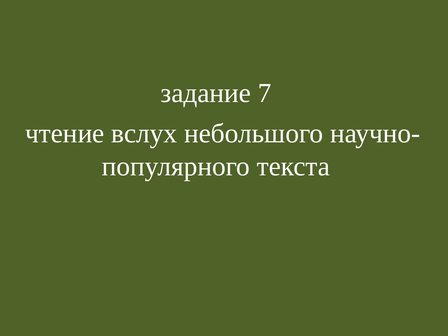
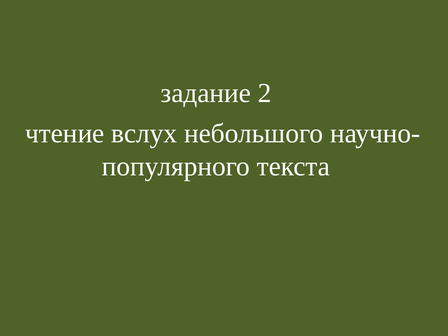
7: 7 -> 2 (265, 93)
